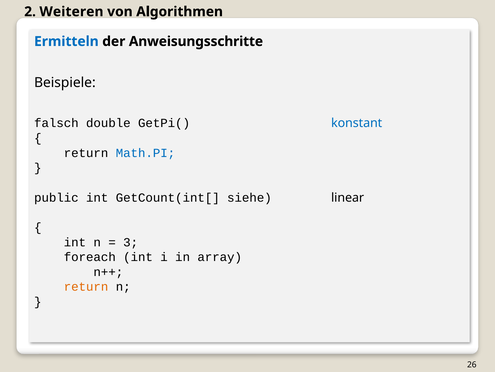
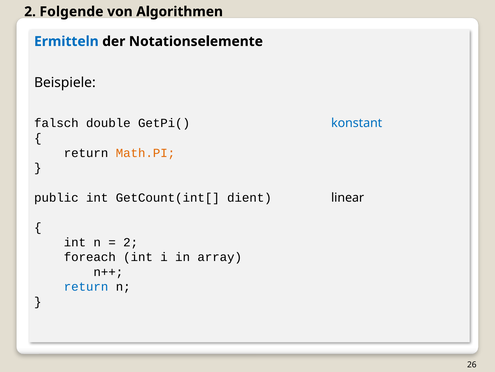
Weiteren: Weiteren -> Folgende (71, 12)
Anweisungsschritte: Anweisungsschritte -> Notationselemente (196, 41)
Math.PI colour: blue -> orange (145, 153)
siehe: siehe -> dient (249, 197)
3: 3 -> 2 (131, 242)
return colour: orange -> blue (86, 286)
